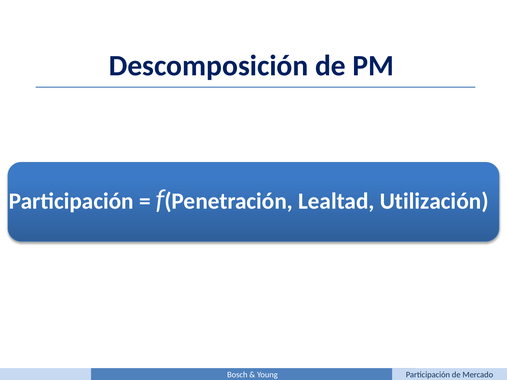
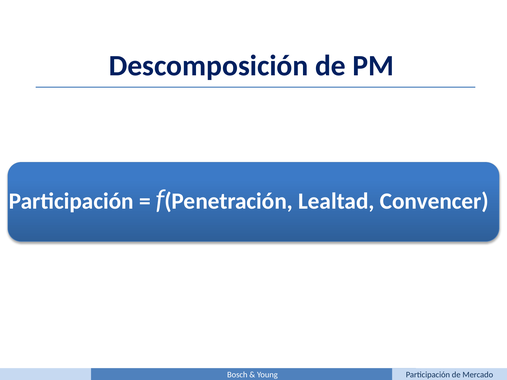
Utilización: Utilización -> Convencer (434, 201)
